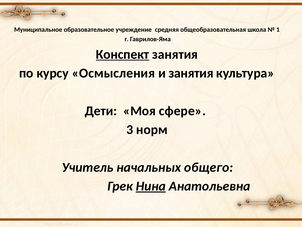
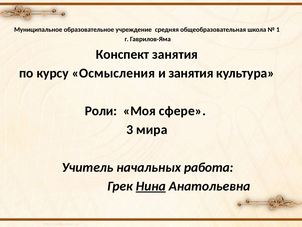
Конспект underline: present -> none (123, 54)
Дети: Дети -> Роли (101, 111)
норм: норм -> мира (152, 129)
общего: общего -> работа (209, 167)
